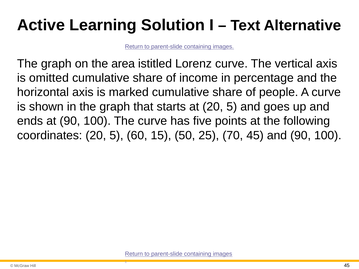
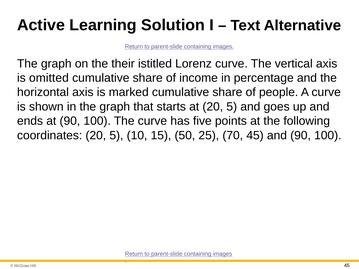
area: area -> their (123, 64)
60: 60 -> 10 (137, 135)
